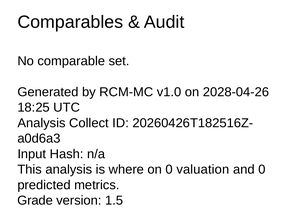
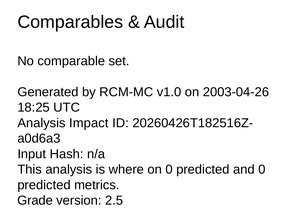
2028-04-26: 2028-04-26 -> 2003-04-26 (236, 92)
Collect: Collect -> Impact (89, 123)
on 0 valuation: valuation -> predicted (203, 170)
1.5: 1.5 -> 2.5 (114, 201)
